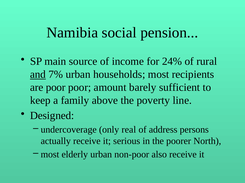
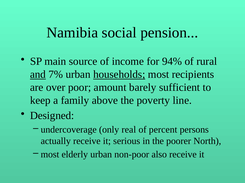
24%: 24% -> 94% (172, 62)
households underline: none -> present (119, 75)
are poor: poor -> over (56, 88)
address: address -> percent (163, 130)
